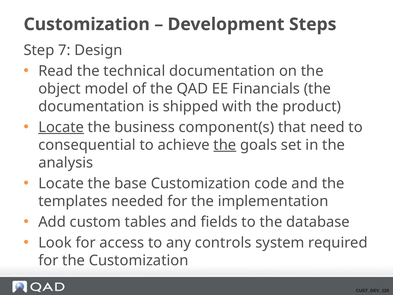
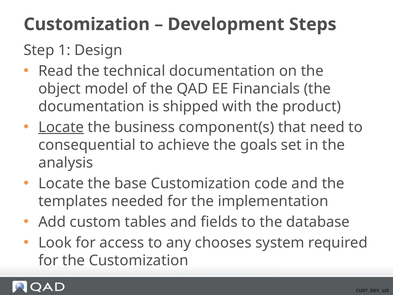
7: 7 -> 1 (64, 50)
the underline: present -> none (225, 145)
controls: controls -> chooses (223, 242)
